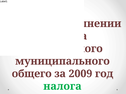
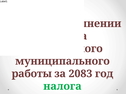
общего: общего -> работы (32, 74)
2009: 2009 -> 2083 (80, 74)
